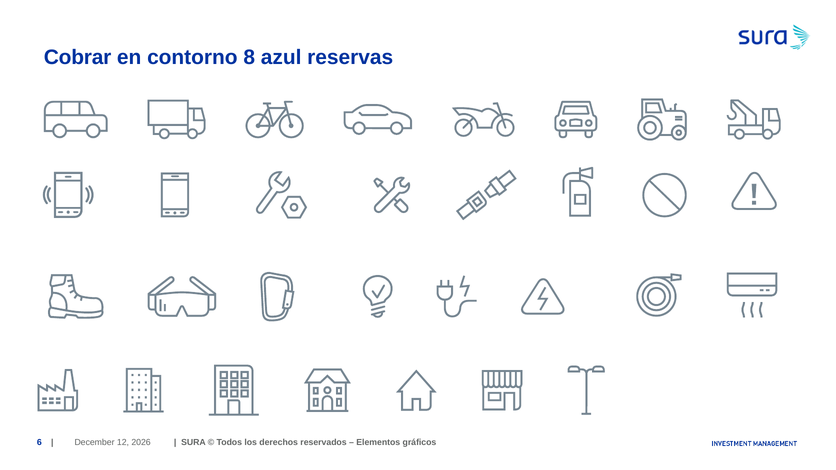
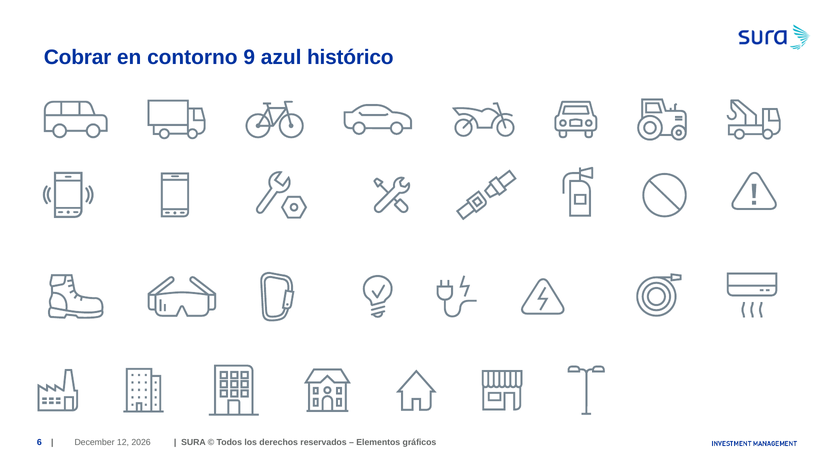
8: 8 -> 9 (249, 57)
reservas: reservas -> histórico (350, 57)
